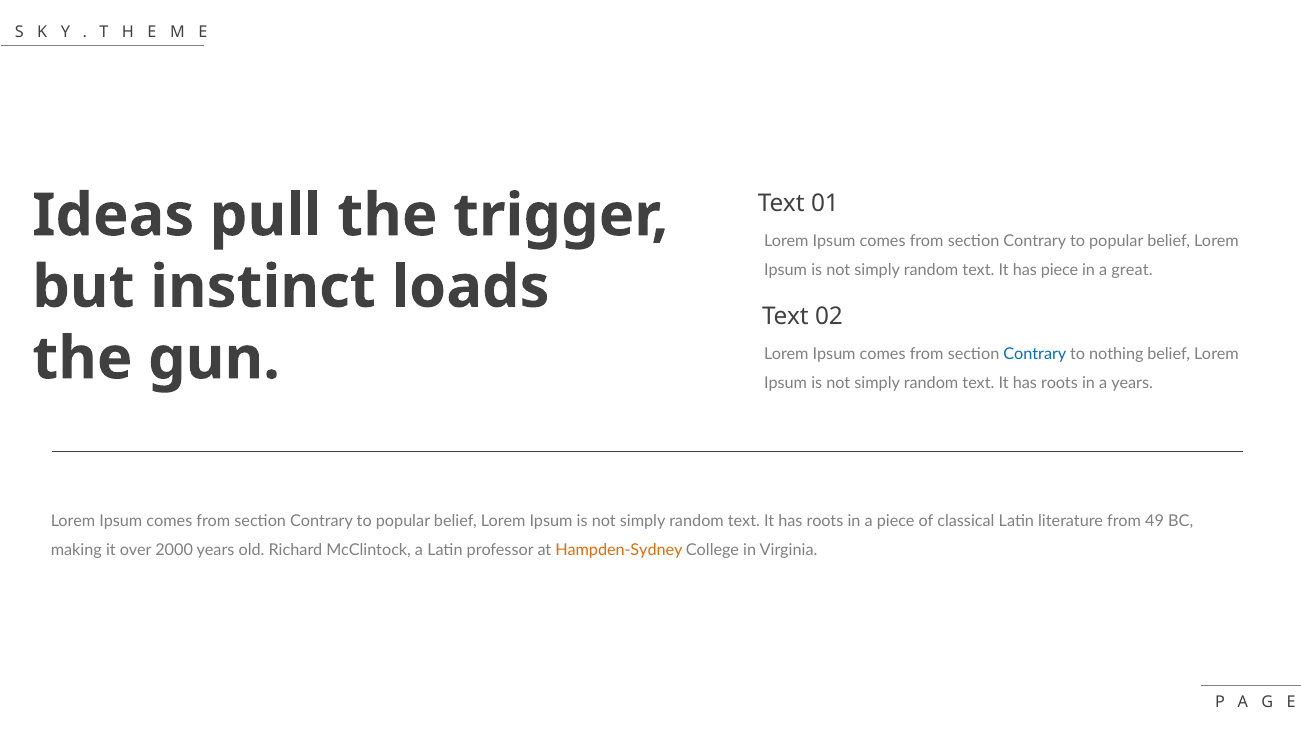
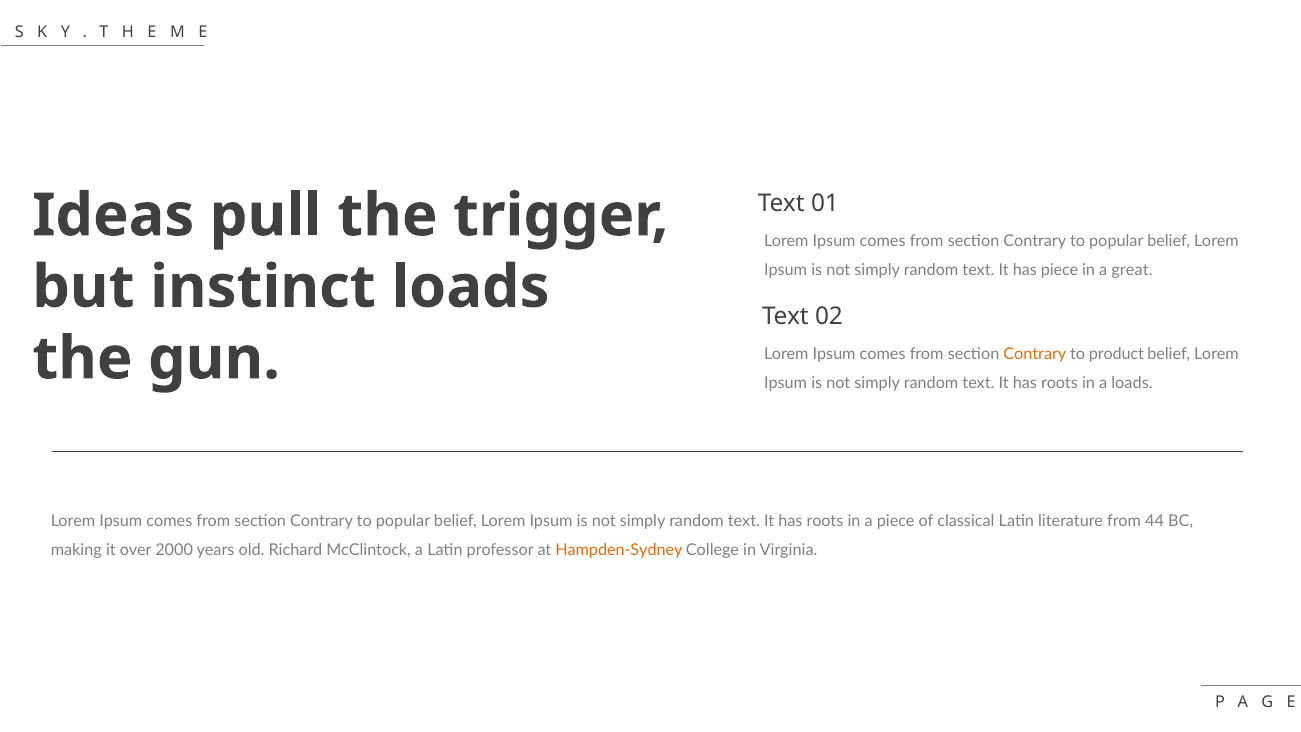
Contrary colour: blue -> orange (1035, 354)
nothing: nothing -> product (1116, 354)
a years: years -> loads (1132, 383)
49: 49 -> 44 (1155, 521)
